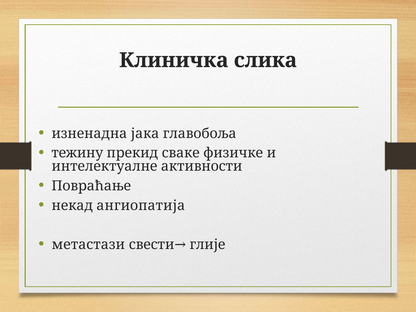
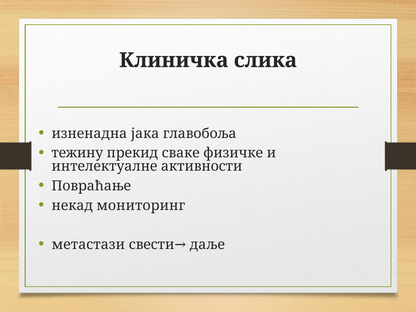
ангиопатија: ангиопатија -> мониторинг (141, 205)
глије: глије -> даље (207, 245)
